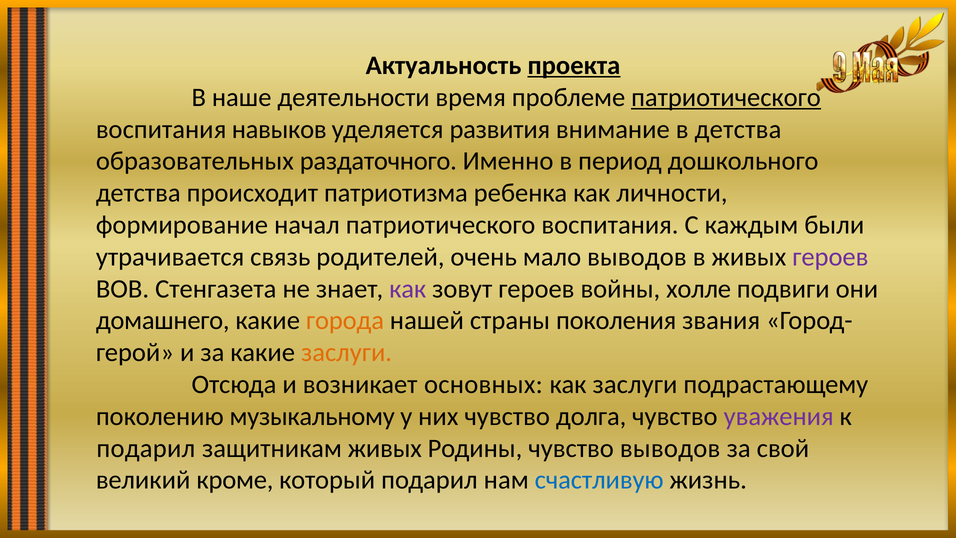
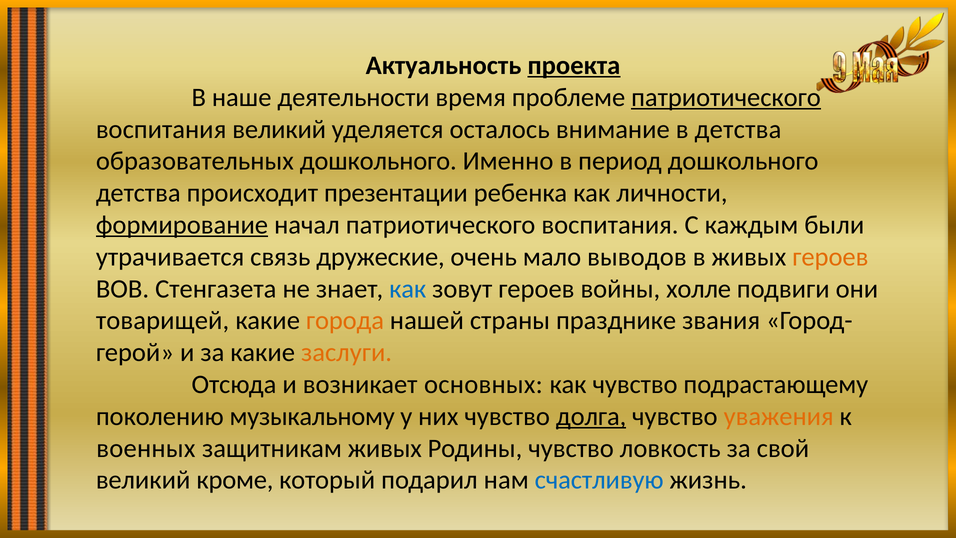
воспитания навыков: навыков -> великий (279, 129)
развития: развития -> осталось (500, 129)
образовательных раздаточного: раздаточного -> дошкольного (378, 161)
патриотизма: патриотизма -> презентации (396, 193)
формирование underline: none -> present (182, 225)
родителей: родителей -> дружеские (381, 257)
героев colour: purple -> orange (830, 257)
как colour: purple -> blue (408, 289)
домашнего: домашнего -> товарищей (163, 321)
поколения: поколения -> празднике (616, 321)
как заслуги: заслуги -> чувство (635, 384)
долга underline: none -> present (591, 416)
уважения colour: purple -> orange (779, 416)
подарил: подарил -> военных (146, 448)
чувство выводов: выводов -> ловкость (670, 448)
